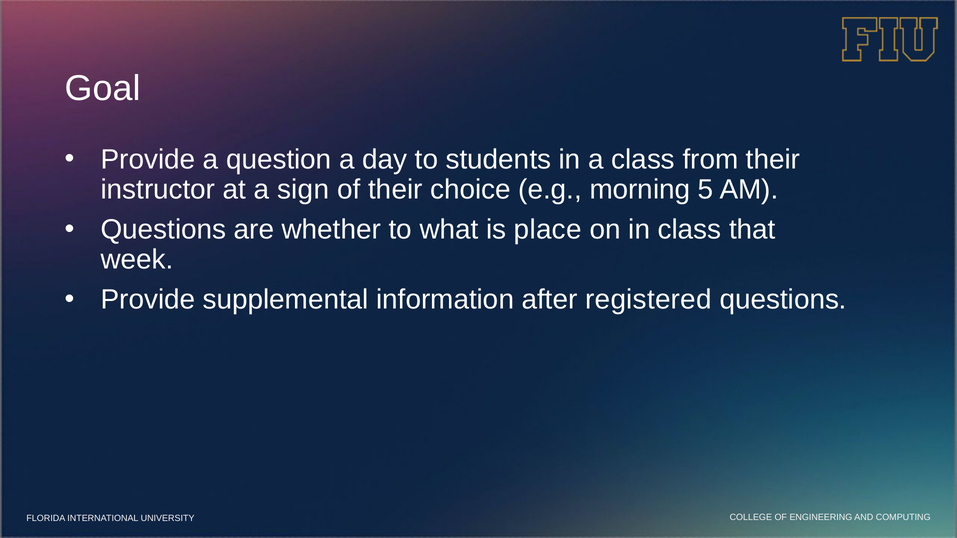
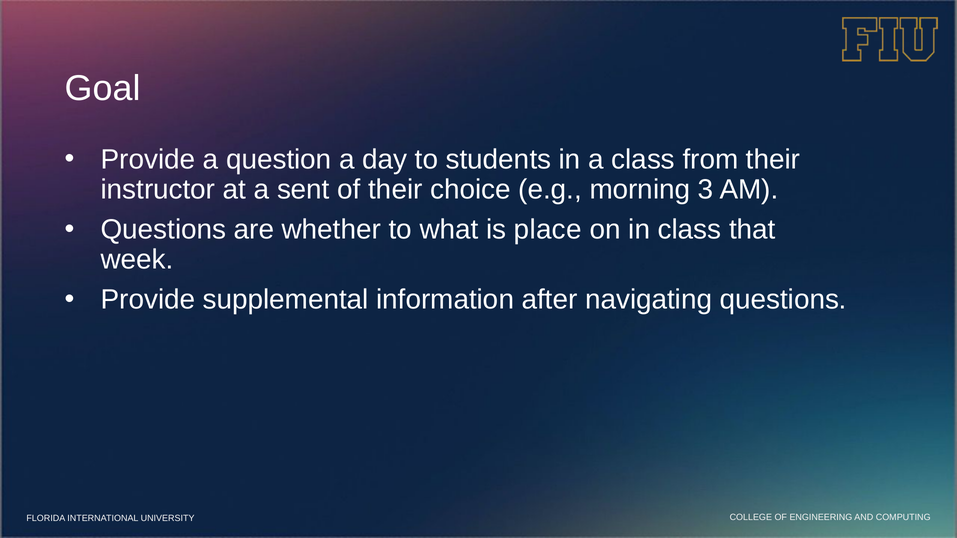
sign: sign -> sent (303, 190)
5: 5 -> 3 (706, 190)
registered: registered -> navigating (649, 300)
